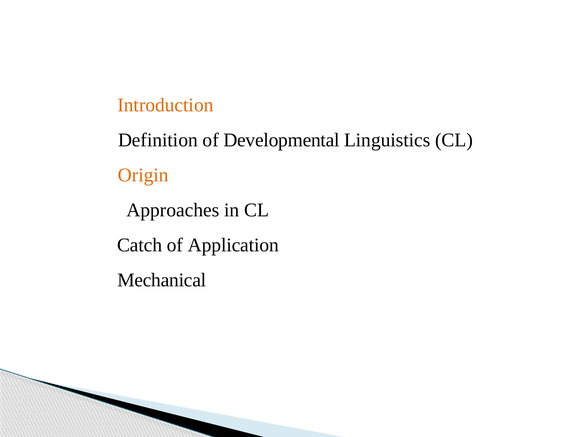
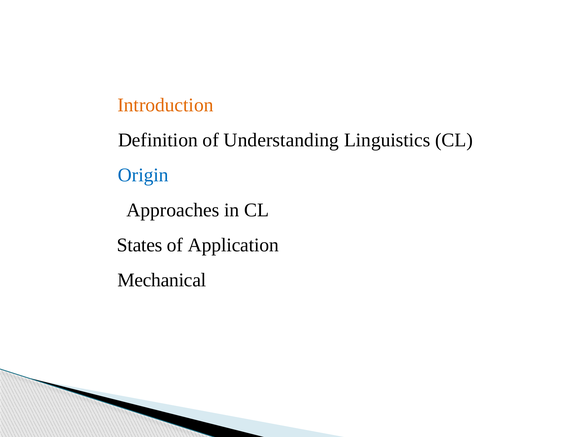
Developmental: Developmental -> Understanding (281, 140)
Origin colour: orange -> blue (143, 175)
Catch: Catch -> States (140, 245)
